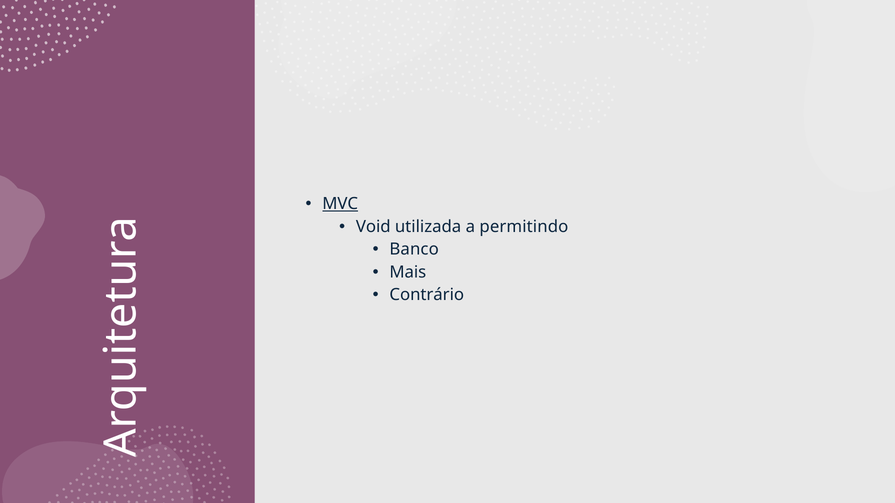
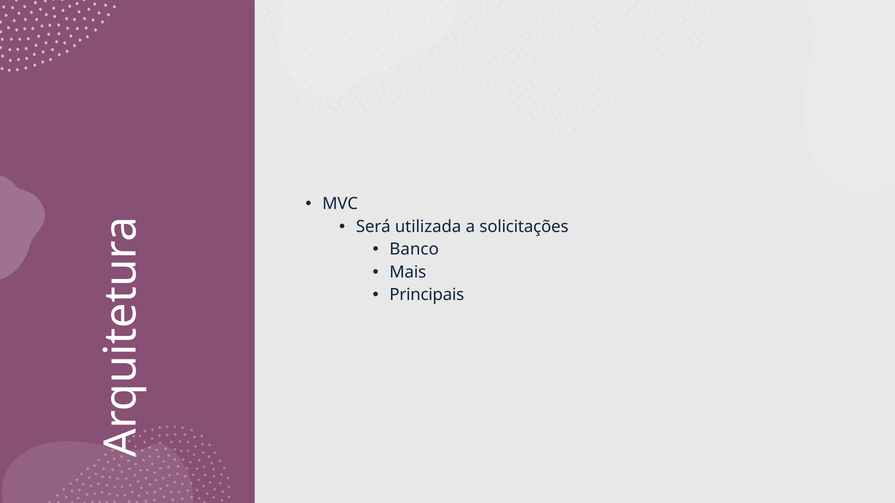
MVC underline: present -> none (340, 204)
Void: Void -> Será (373, 227)
permitindo: permitindo -> solicitações (524, 227)
Contrário: Contrário -> Principais (427, 295)
